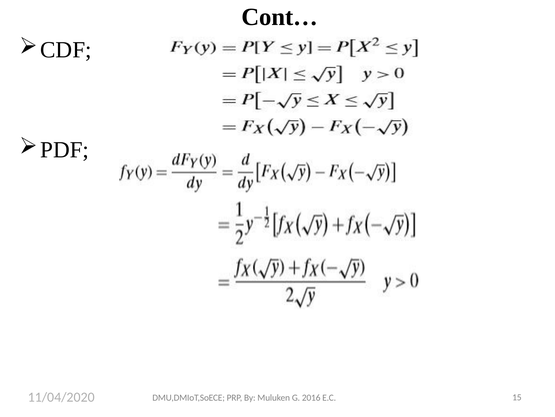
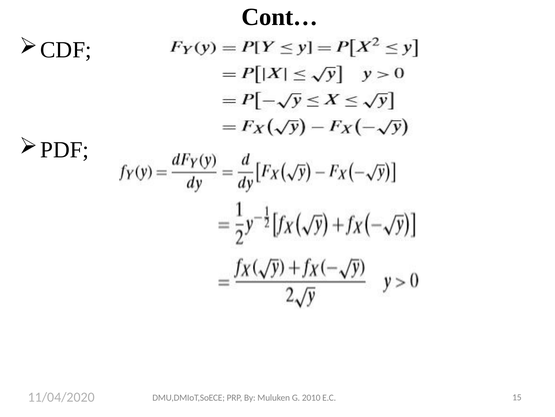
2016: 2016 -> 2010 (311, 397)
